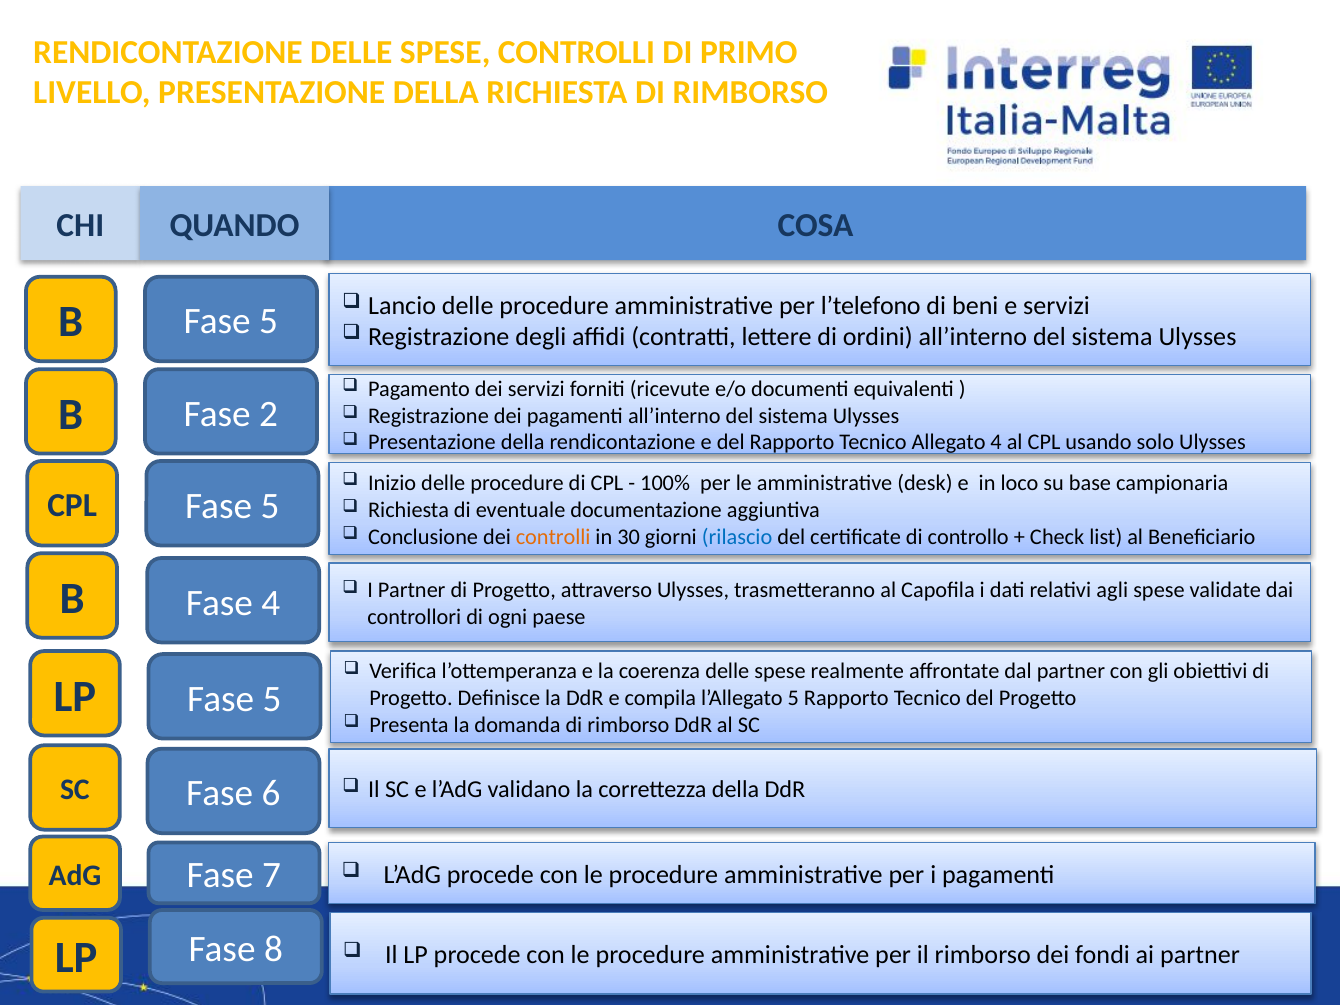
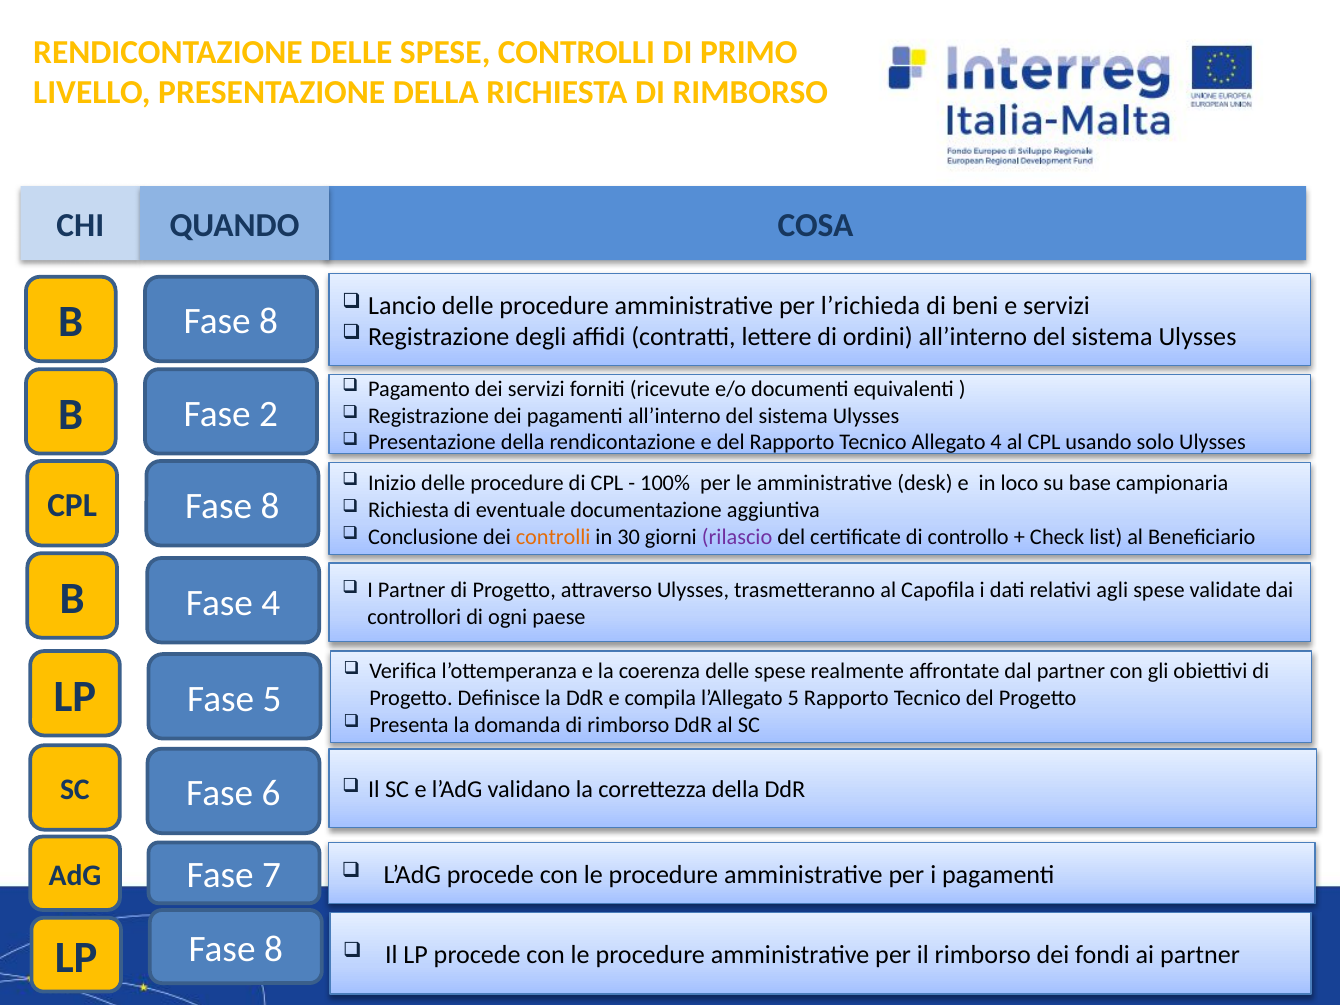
l’telefono: l’telefono -> l’richieda (871, 306)
5: 5 -> 8 (269, 322)
5: 5 -> 8 (270, 506)
rilascio colour: blue -> purple (737, 537)
